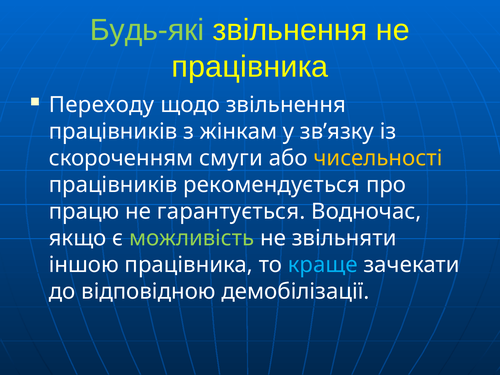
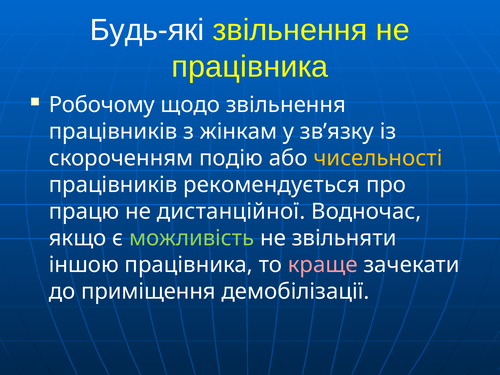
Будь-які colour: light green -> white (147, 30)
Переходу: Переходу -> Робочому (102, 105)
смуги: смуги -> подію (231, 158)
гарантується: гарантується -> дистанційної (231, 212)
краще colour: light blue -> pink (323, 265)
відповідною: відповідною -> приміщення (149, 292)
